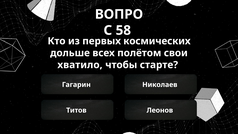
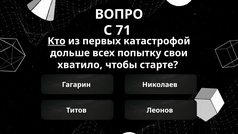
58: 58 -> 71 (123, 30)
Кто underline: none -> present (57, 41)
космических: космических -> катастрофой (157, 41)
полётом: полётом -> попытку (139, 53)
